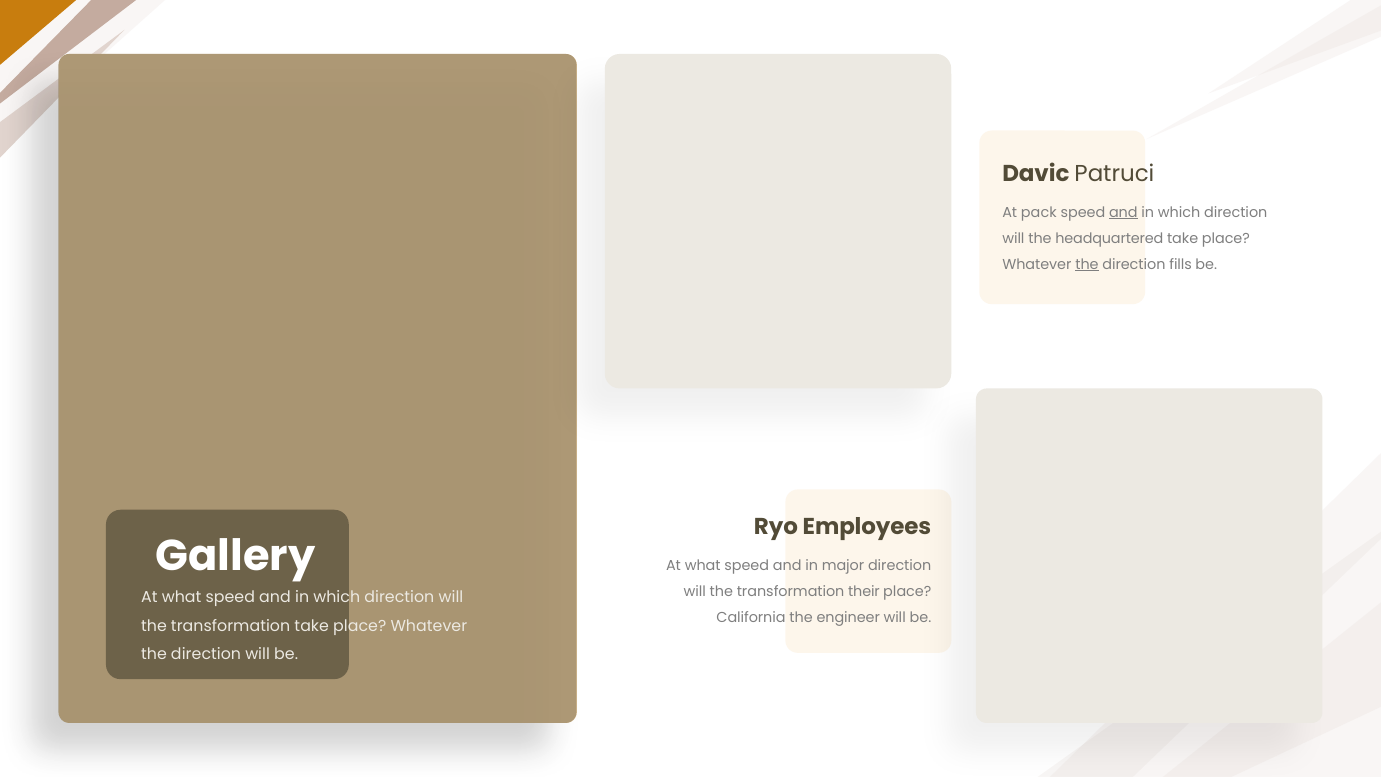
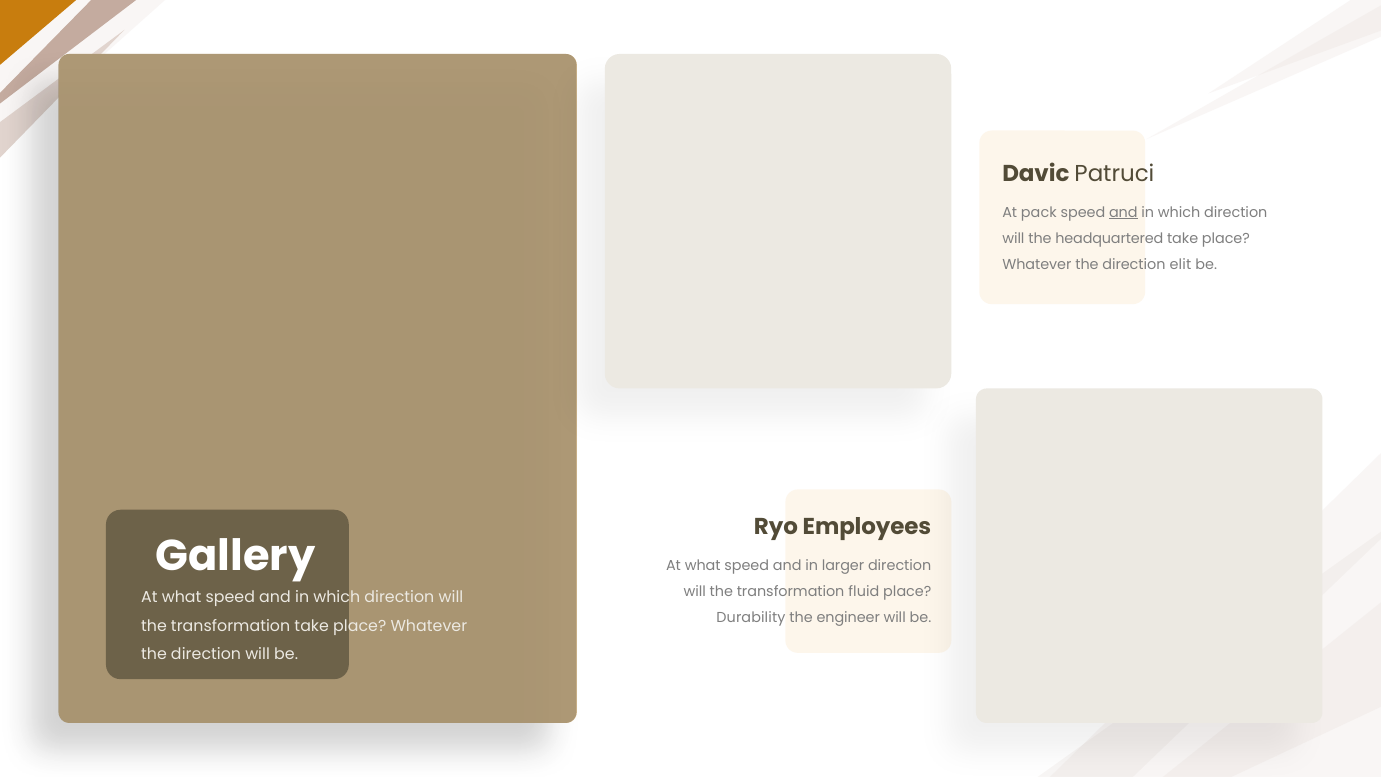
the underline: present -> none (1087, 264)
fills: fills -> elit (1181, 264)
major: major -> larger (843, 565)
their: their -> fluid (864, 591)
California: California -> Durability (751, 617)
